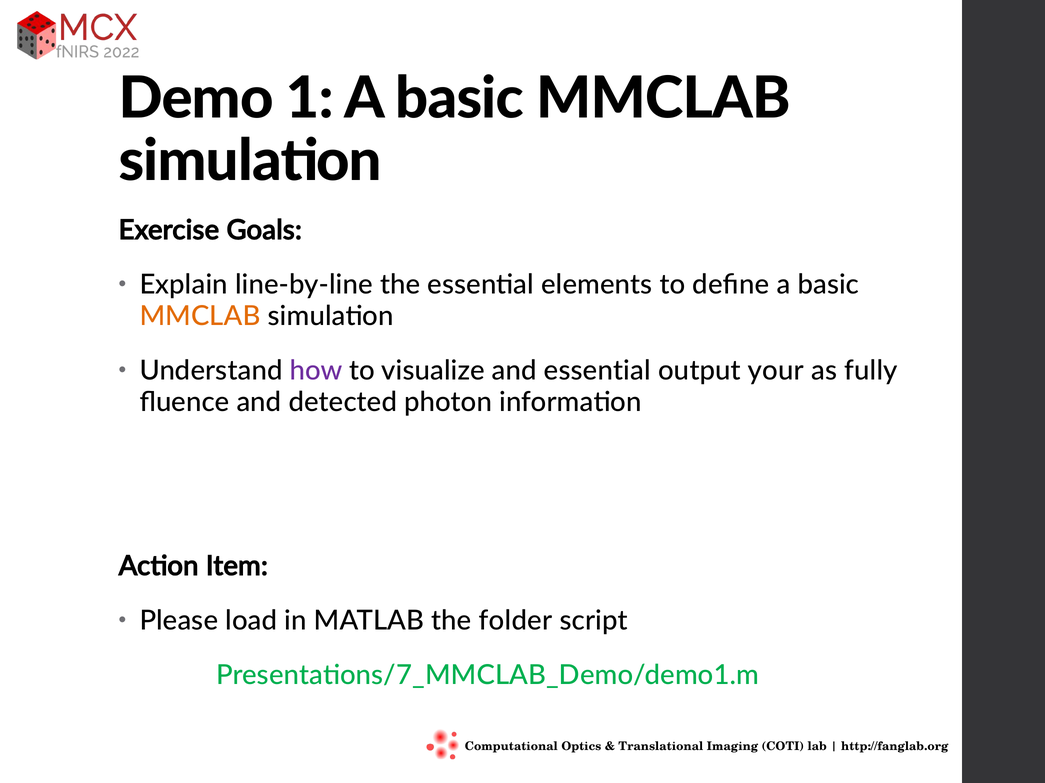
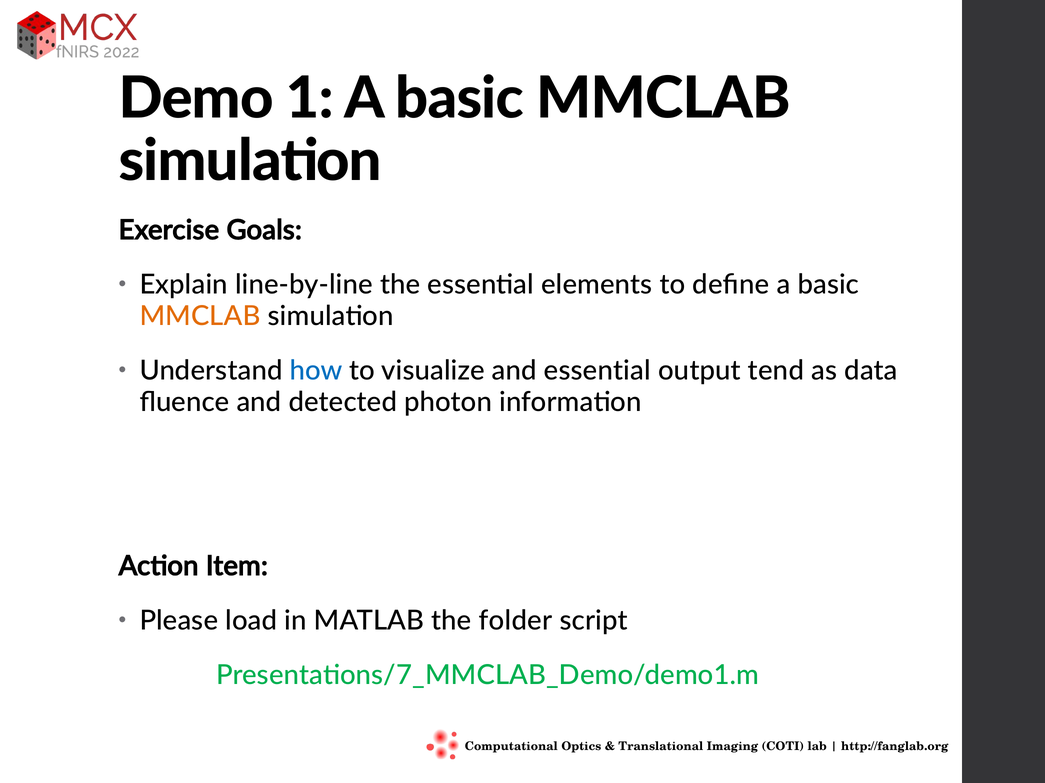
how colour: purple -> blue (316, 371)
your: your -> tend (776, 371)
fully: fully -> data (871, 371)
